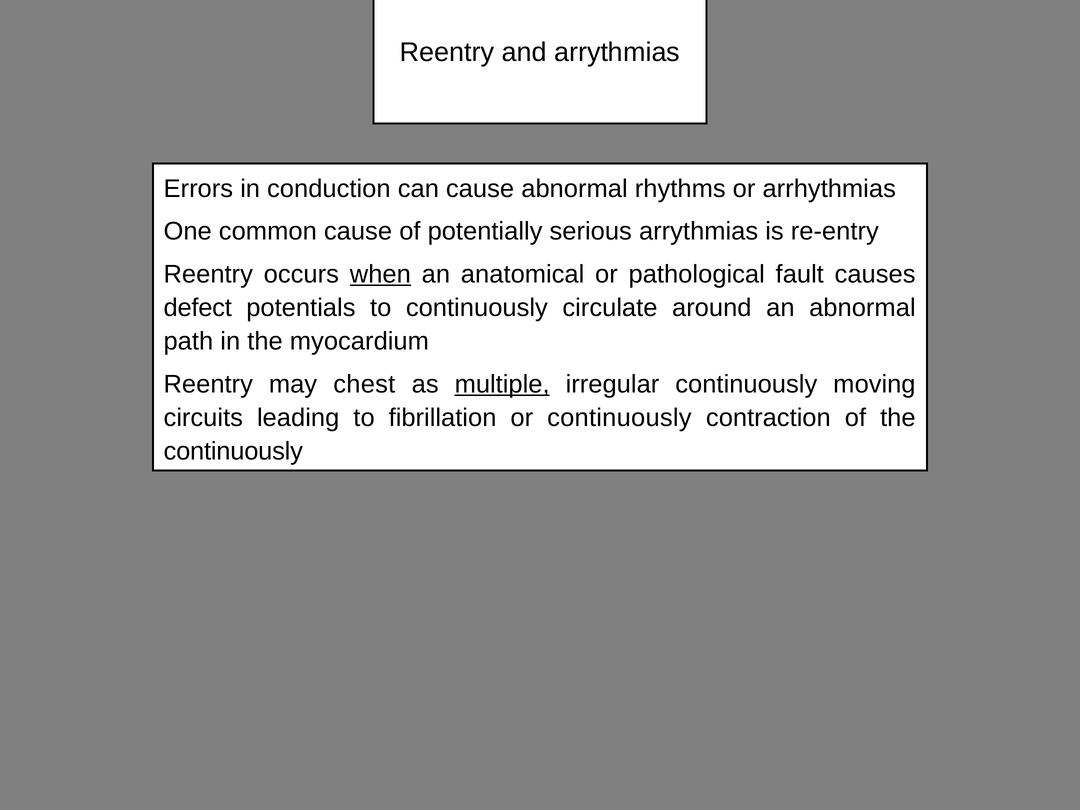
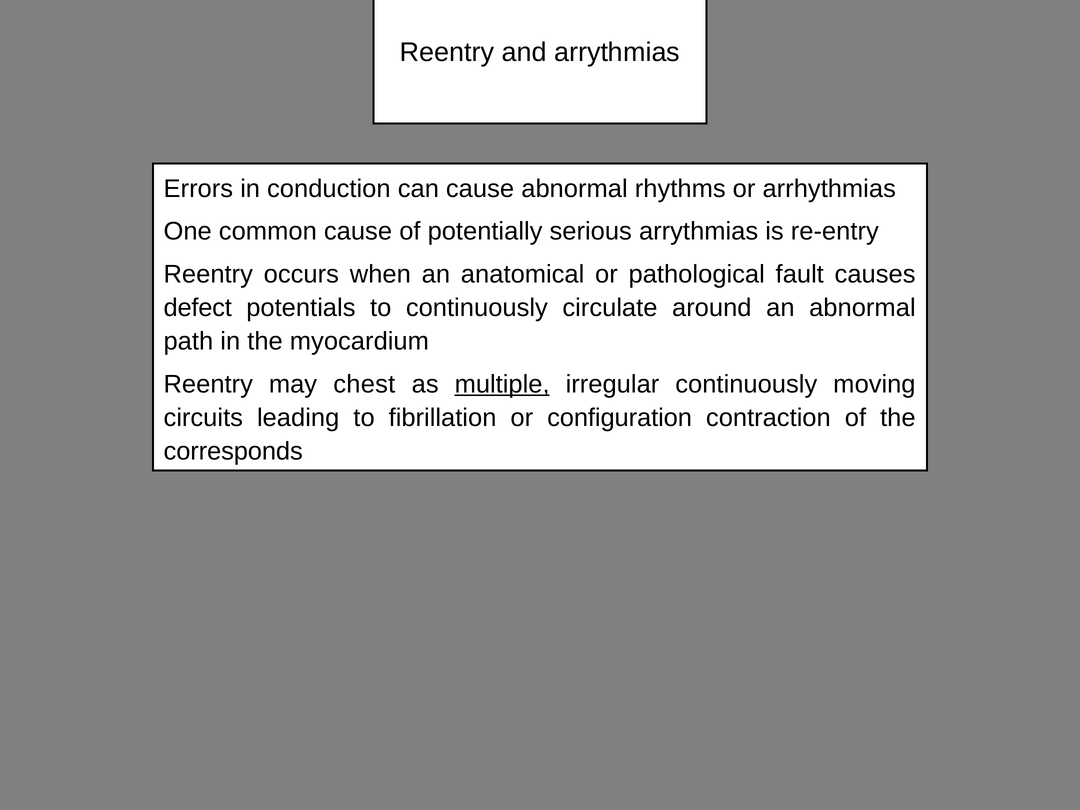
when underline: present -> none (380, 274)
or continuously: continuously -> configuration (620, 418)
continuously: continuously -> corresponds (233, 452)
